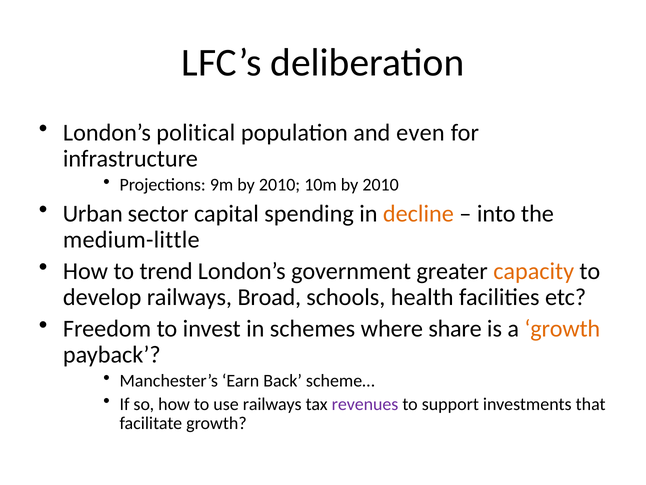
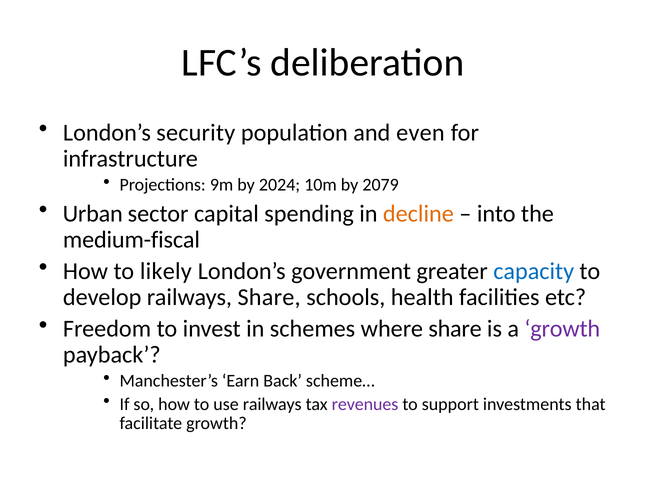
political: political -> security (196, 133)
9m by 2010: 2010 -> 2024 (280, 185)
10m by 2010: 2010 -> 2079 (381, 185)
medium-little: medium-little -> medium-fiscal (131, 240)
trend: trend -> likely (166, 271)
capacity colour: orange -> blue (534, 271)
railways Broad: Broad -> Share (269, 297)
growth colour: orange -> purple (562, 328)
